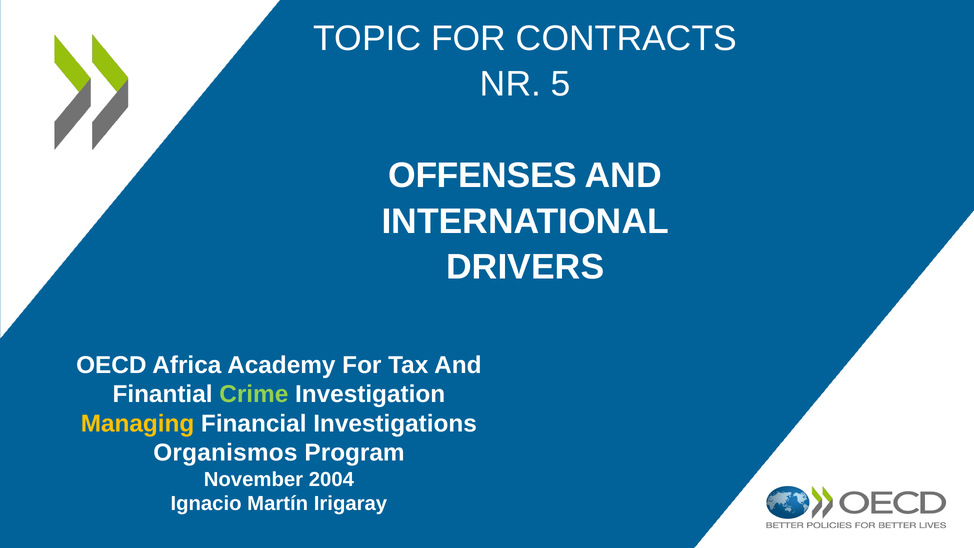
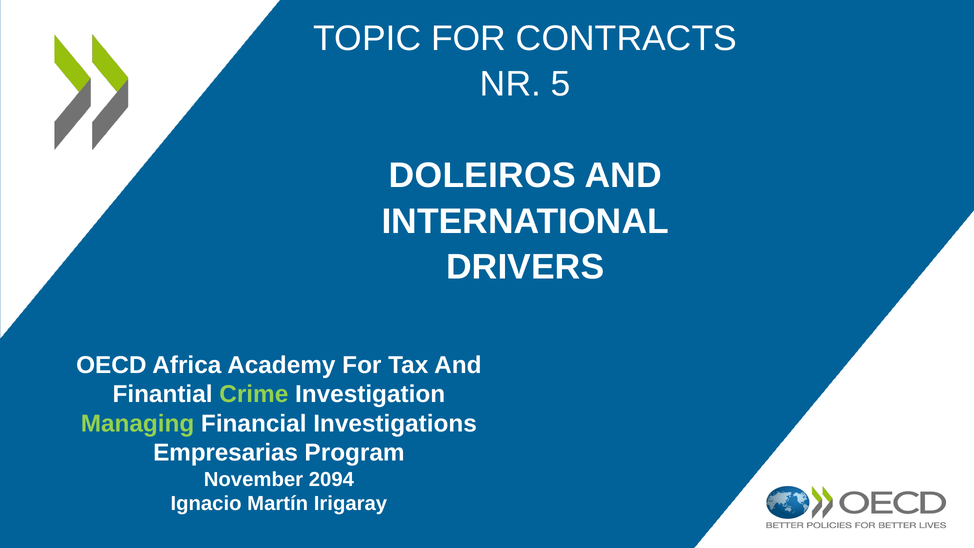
OFFENSES: OFFENSES -> DOLEIROS (482, 176)
Managing colour: yellow -> light green (138, 423)
Organismos: Organismos -> Empresarias (226, 453)
2004: 2004 -> 2094 (331, 479)
